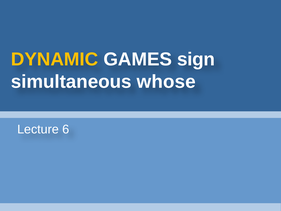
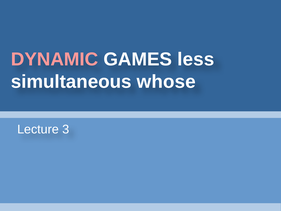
DYNAMIC colour: yellow -> pink (55, 59)
sign: sign -> less (196, 59)
6: 6 -> 3 (66, 129)
